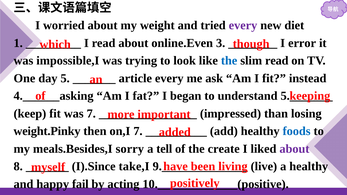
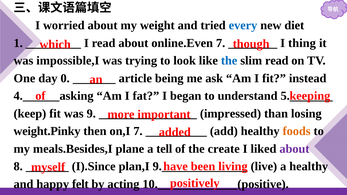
every colour: purple -> blue (243, 25)
online.Even 3: 3 -> 7 (221, 43)
error: error -> thing (302, 43)
5: 5 -> 0 (65, 78)
article every: every -> being (169, 78)
was 7: 7 -> 9 (91, 114)
foods colour: blue -> orange (297, 131)
sorry: sorry -> plane (130, 149)
take,I: take,I -> plan,I (134, 166)
fail: fail -> felt (80, 184)
